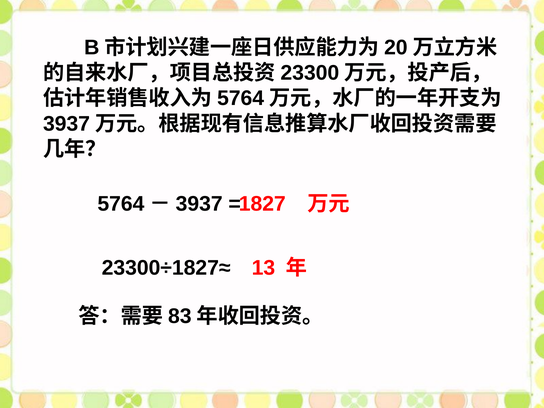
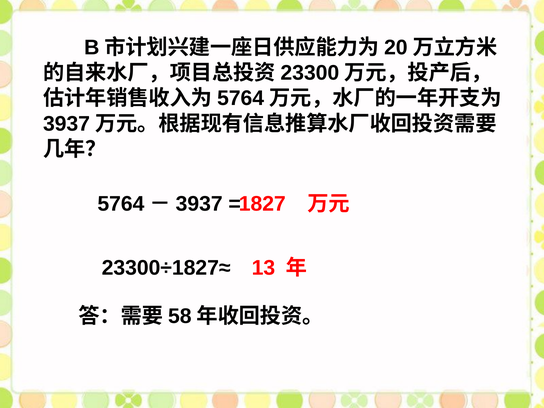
83: 83 -> 58 (180, 316)
